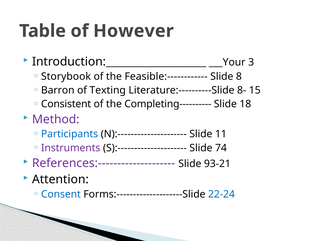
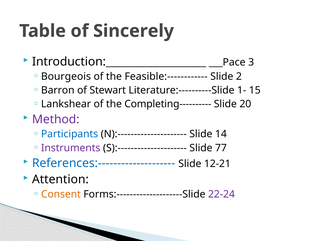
However: However -> Sincerely (134, 31)
___Your: ___Your -> ___Pace (227, 62)
Storybook: Storybook -> Bourgeois (66, 76)
8: 8 -> 2 (239, 76)
Texting: Texting -> Stewart (108, 90)
8-: 8- -> 1- (242, 90)
Consistent: Consistent -> Lankshear (66, 104)
18: 18 -> 20 (245, 104)
11: 11 -> 14 (221, 134)
74: 74 -> 77 (221, 148)
References:-------------------- colour: purple -> blue (104, 163)
93-21: 93-21 -> 12-21 (217, 164)
Consent colour: blue -> orange (61, 194)
22-24 colour: blue -> purple (221, 194)
